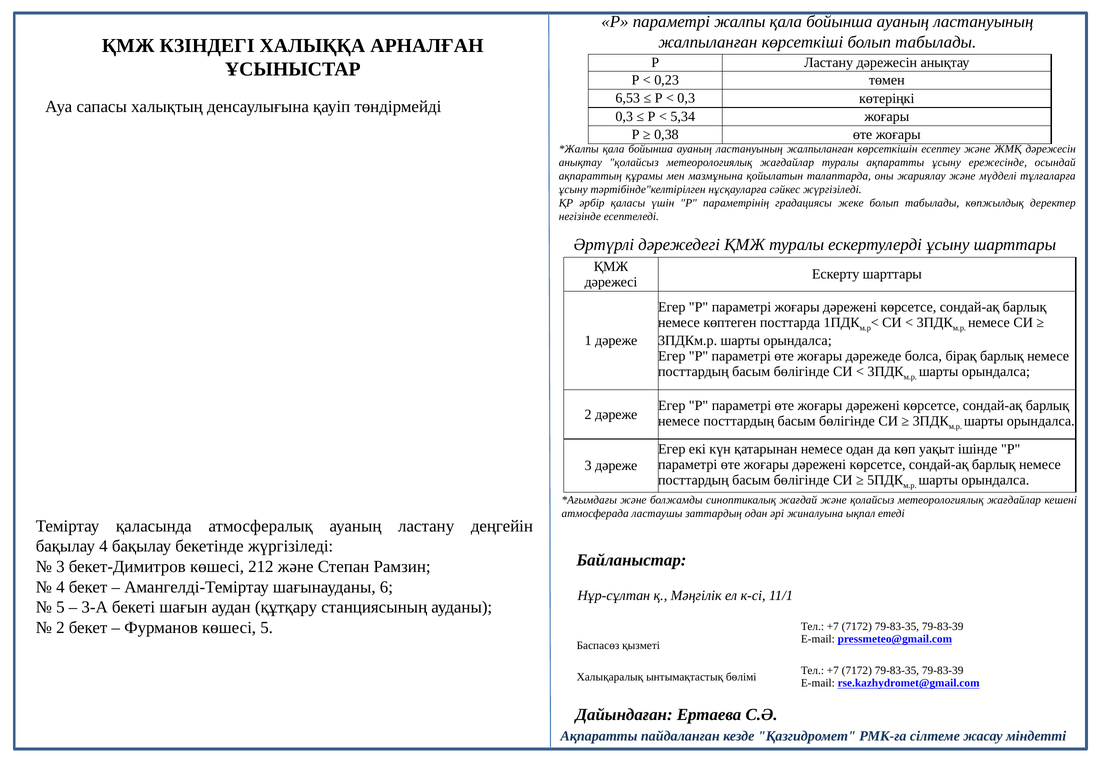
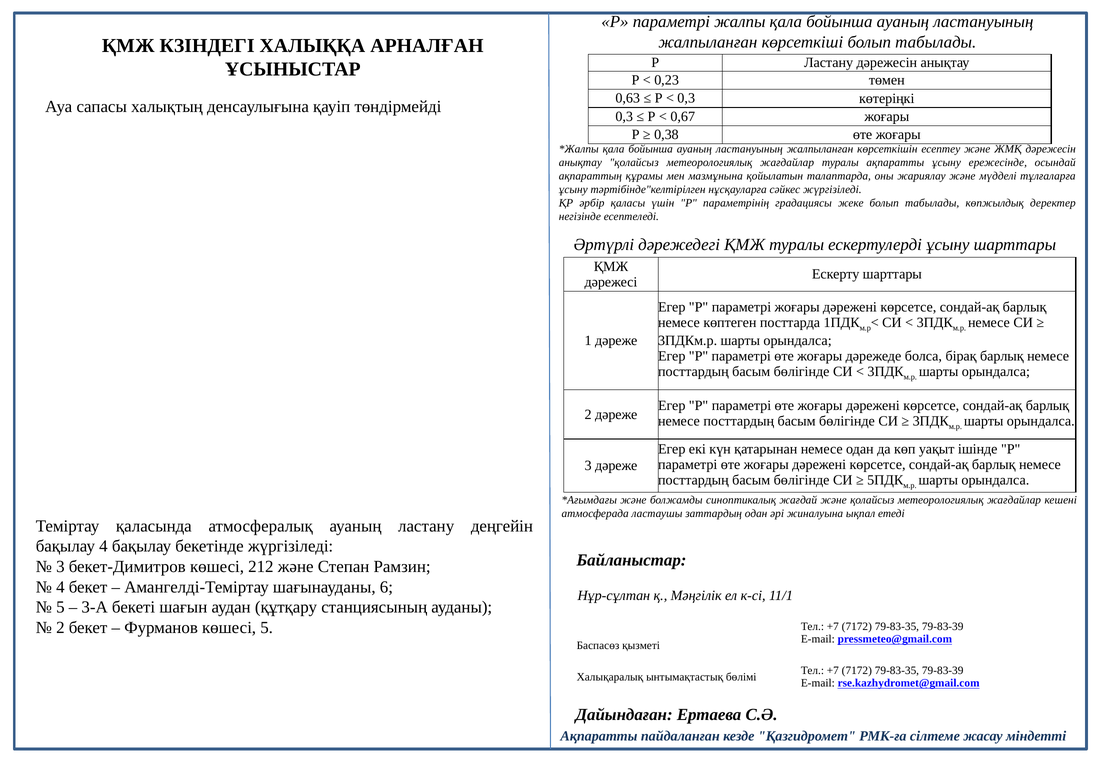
6,53: 6,53 -> 0,63 (628, 98)
5,34: 5,34 -> 0,67 (683, 116)
